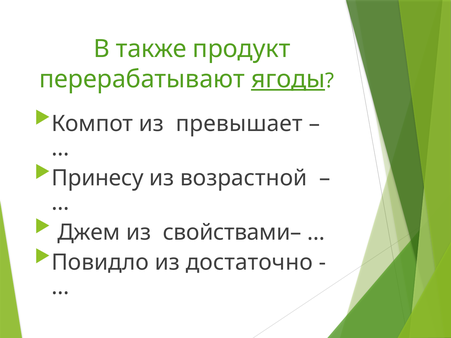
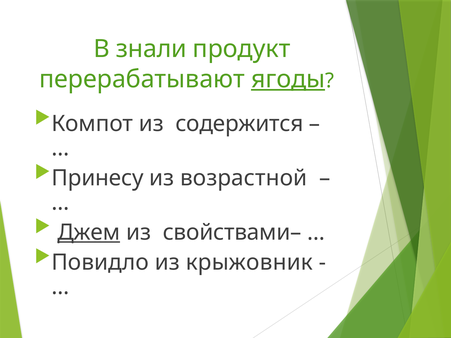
также: также -> знали (151, 49)
превышает: превышает -> содержится (239, 124)
Джем underline: none -> present (89, 233)
достаточно: достаточно -> крыжовник (249, 263)
